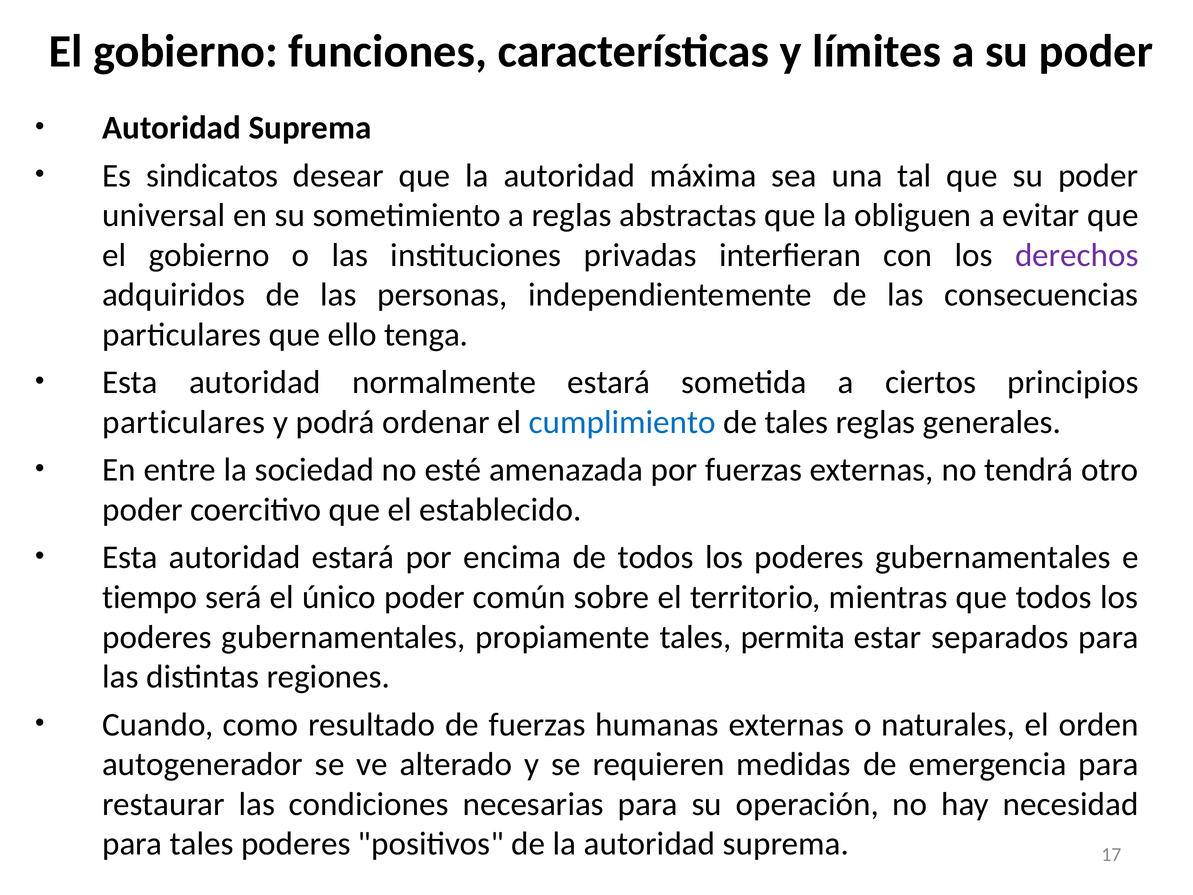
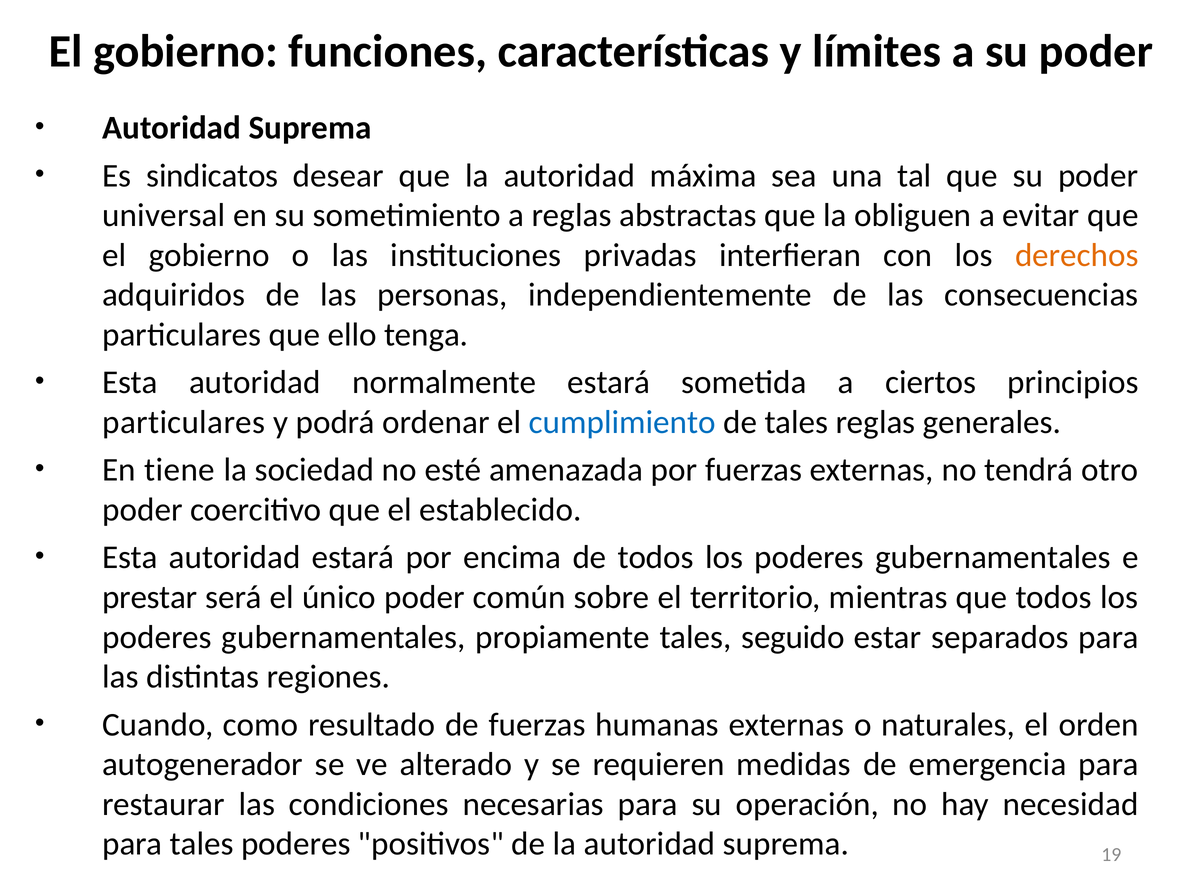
derechos colour: purple -> orange (1077, 255)
entre: entre -> tiene (180, 470)
tiempo: tiempo -> prestar (150, 597)
permita: permita -> seguido (793, 637)
17: 17 -> 19 (1111, 854)
